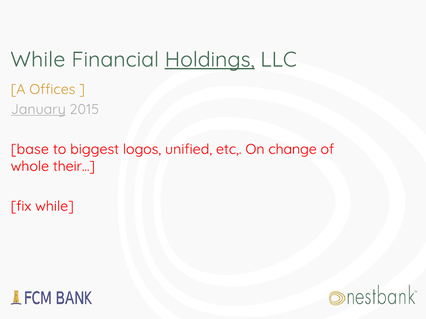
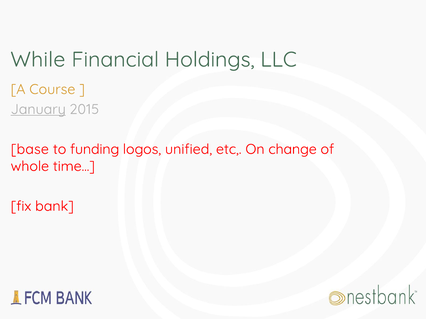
Holdings underline: present -> none (210, 60)
Offices: Offices -> Course (52, 89)
biggest: biggest -> funding (95, 149)
their: their -> time (74, 166)
fix while: while -> bank (54, 206)
